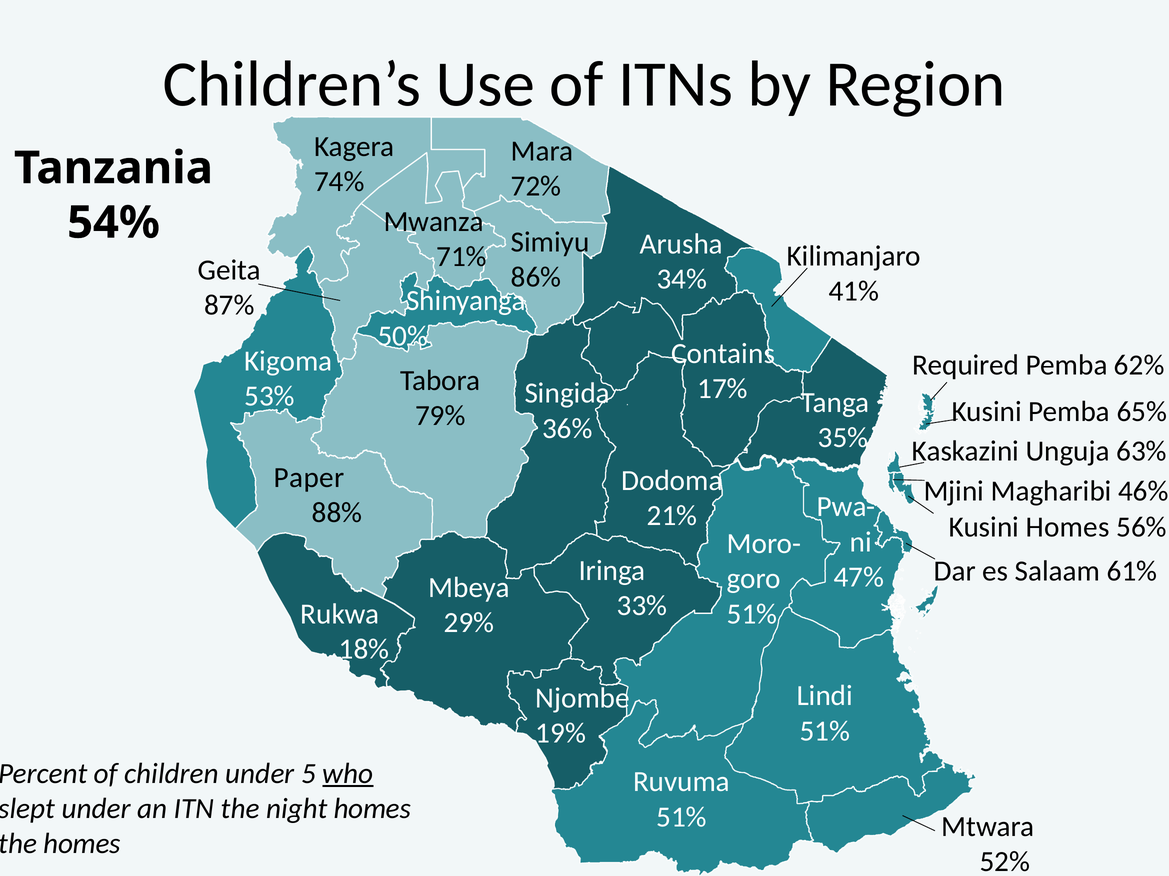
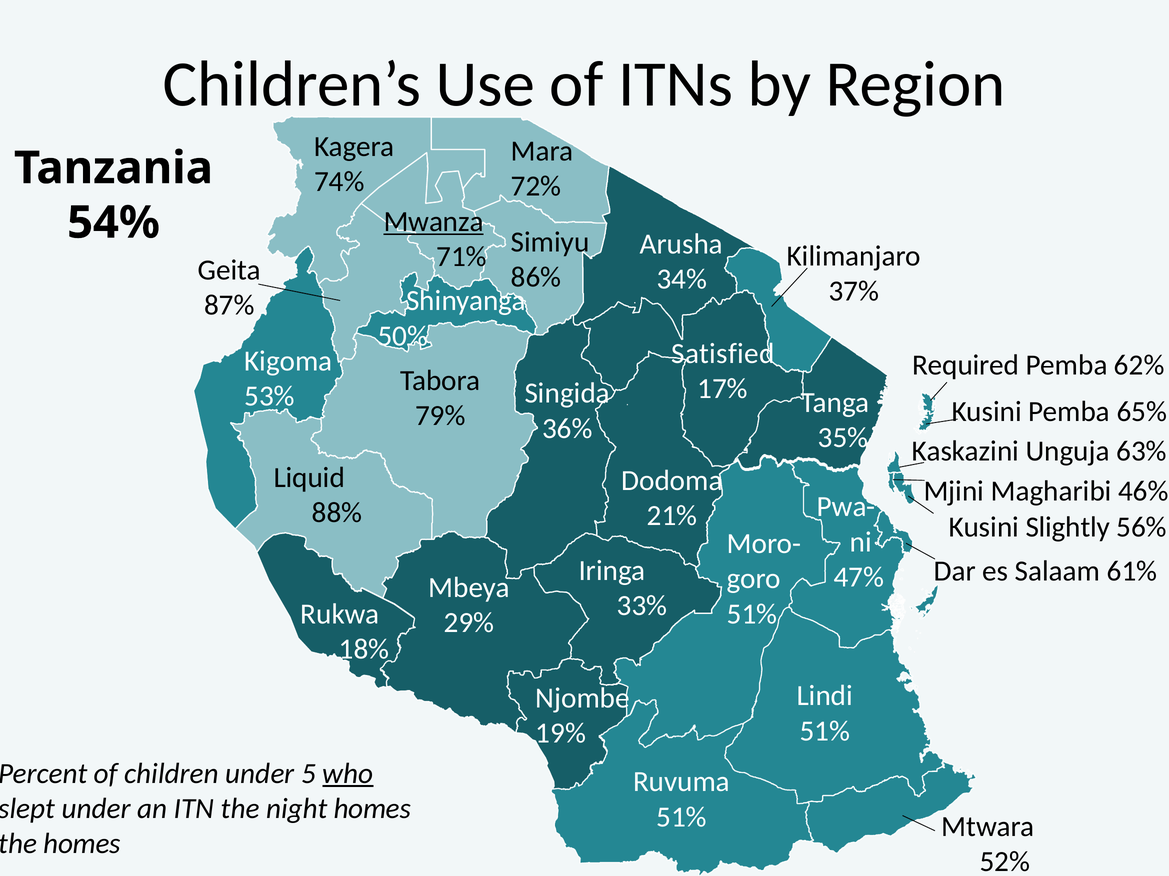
Mwanza underline: none -> present (434, 222)
41%: 41% -> 37% (854, 291)
Contains: Contains -> Satisfied (723, 354)
Paper: Paper -> Liquid (309, 478)
Kusini Homes: Homes -> Slightly (1068, 527)
